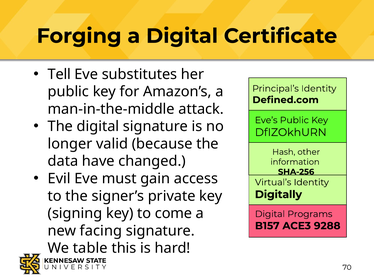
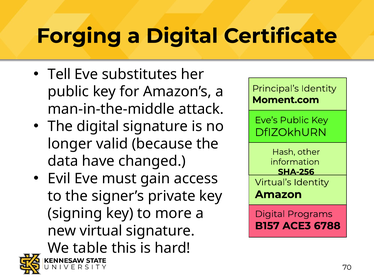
Defined.com: Defined.com -> Moment.com (286, 100)
Digitally: Digitally -> Amazon (278, 195)
come: come -> more (173, 214)
9288: 9288 -> 6788 (327, 226)
facing: facing -> virtual (101, 231)
